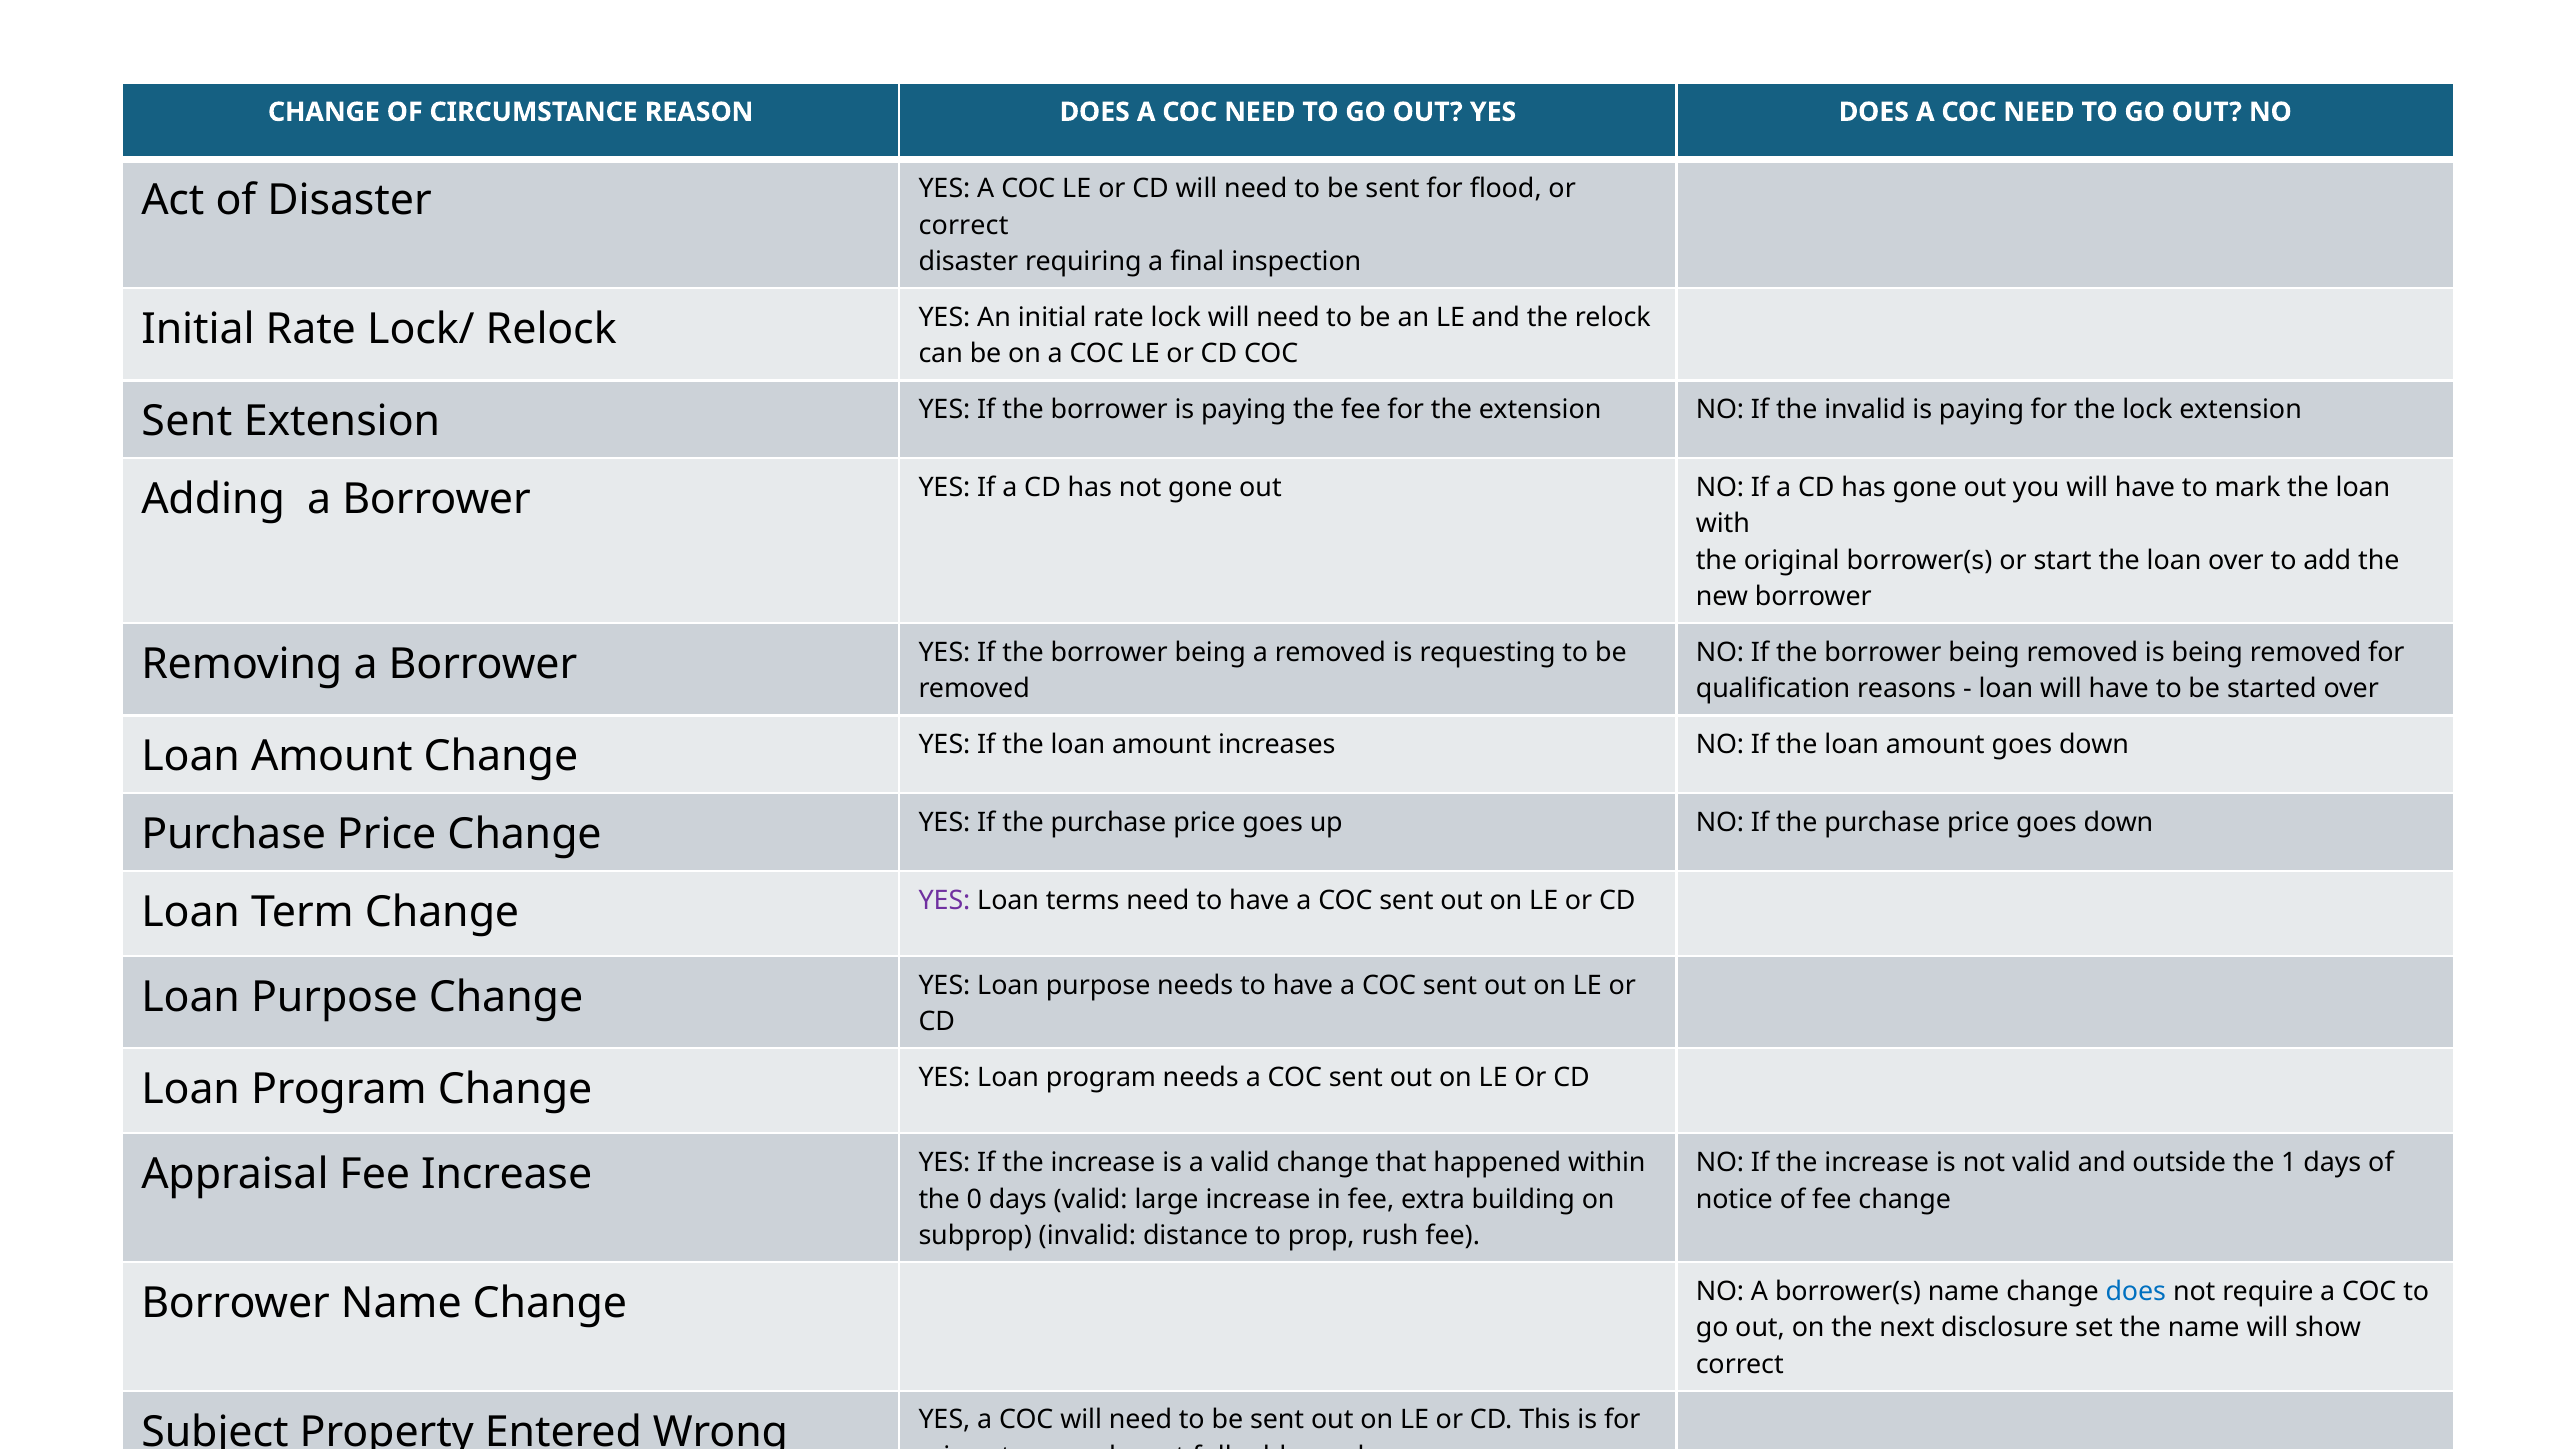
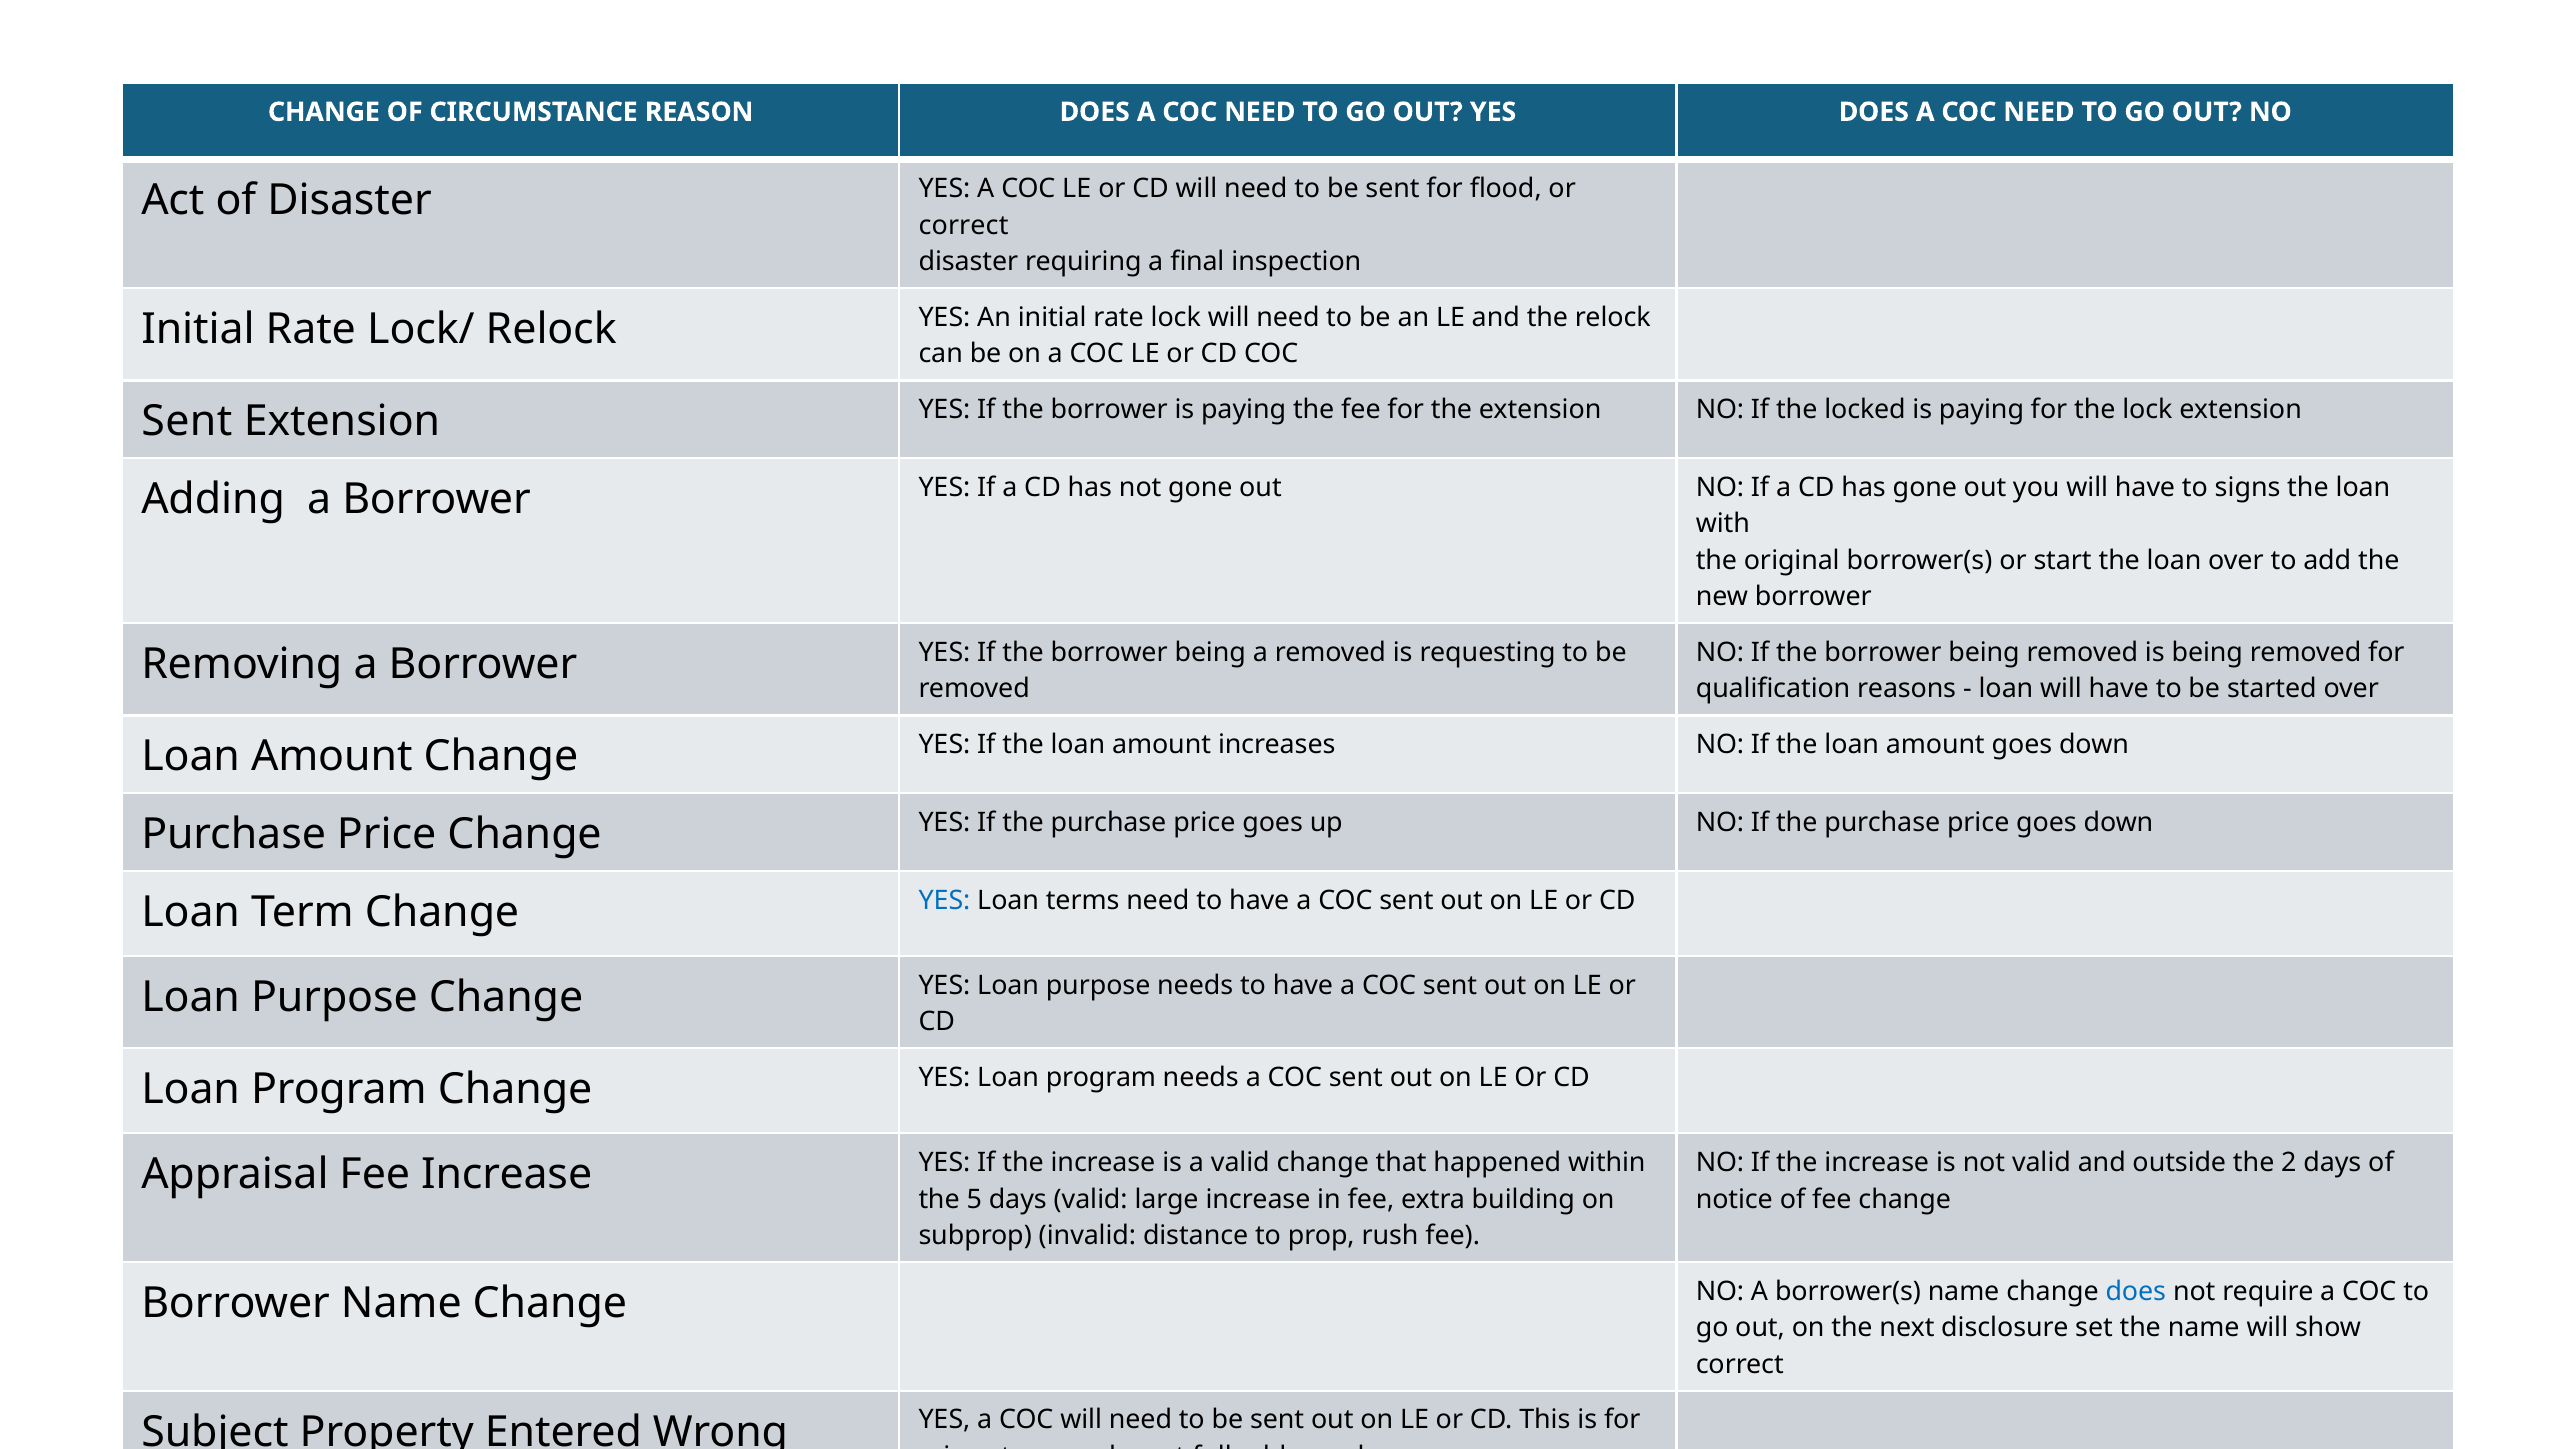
the invalid: invalid -> locked (1865, 410)
mark: mark -> signs (2248, 488)
YES colour: purple -> blue (944, 900)
1: 1 -> 2 (2289, 1163)
0: 0 -> 5 (974, 1199)
